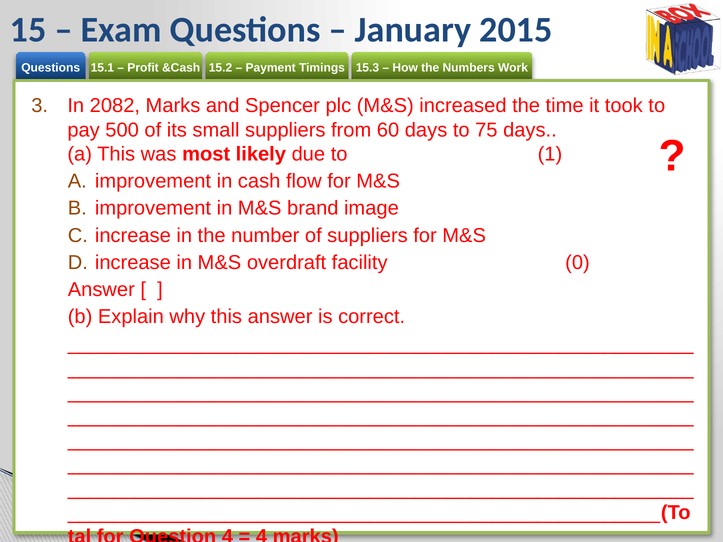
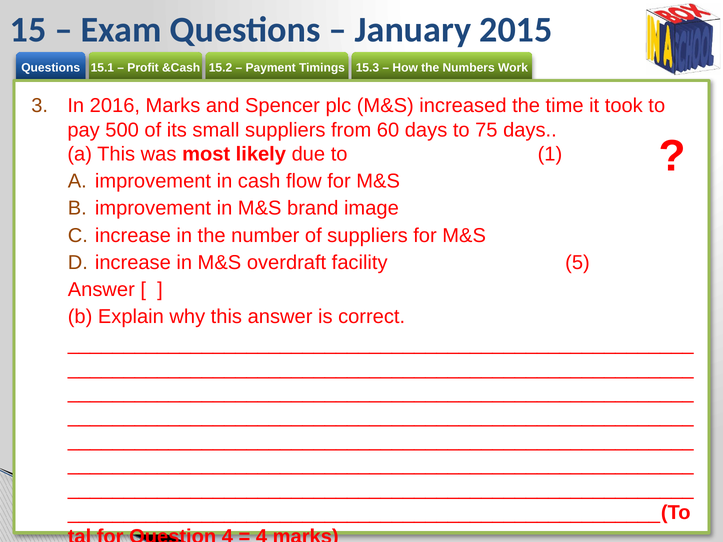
2082: 2082 -> 2016 (115, 106)
0: 0 -> 5 (577, 263)
